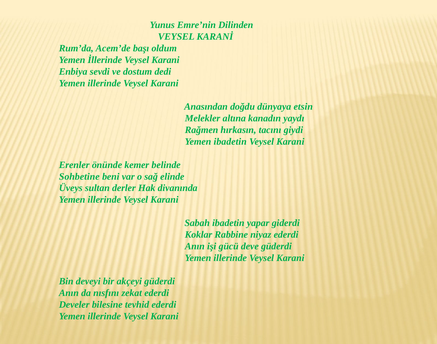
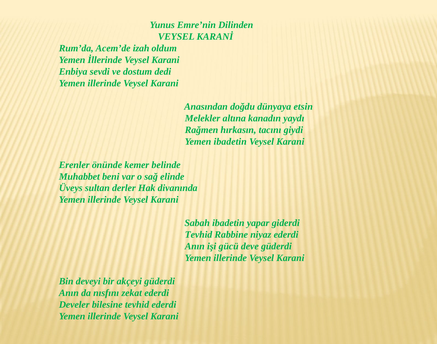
başı: başı -> izah (141, 48)
Sohbetine: Sohbetine -> Muhabbet (79, 177)
Koklar: Koklar -> Tevhid (199, 235)
